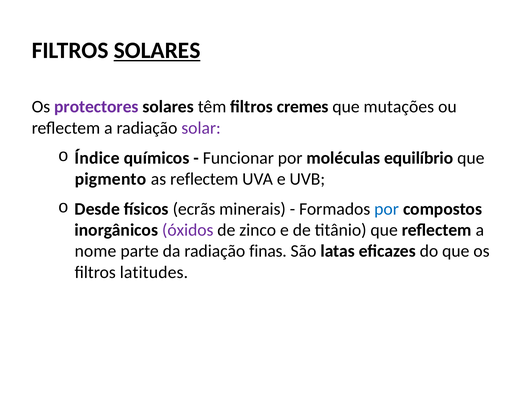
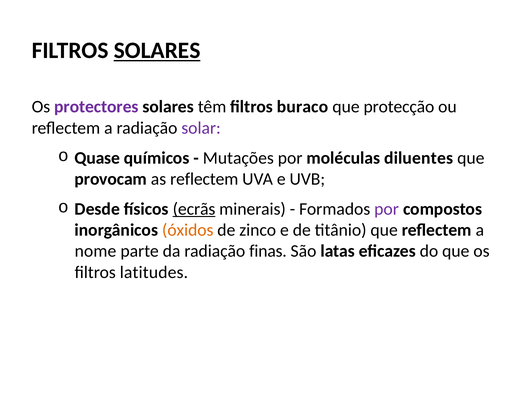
cremes: cremes -> buraco (303, 107)
mutações: mutações -> protecção (399, 107)
Índice: Índice -> Quase (97, 158)
Funcionar: Funcionar -> Mutações (238, 158)
equilíbrio: equilíbrio -> diluentes (419, 158)
pigmento: pigmento -> provocam (111, 179)
ecrãs underline: none -> present (194, 209)
por colour: blue -> purple (387, 209)
óxidos colour: purple -> orange (188, 230)
